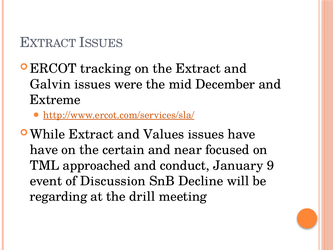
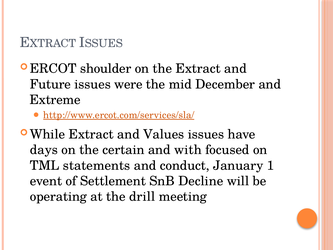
tracking: tracking -> shoulder (106, 69)
Galvin: Galvin -> Future (50, 84)
have: have -> days (44, 150)
near: near -> with (188, 150)
approached: approached -> statements (97, 165)
9: 9 -> 1 (271, 165)
Discussion: Discussion -> Settlement (113, 181)
regarding: regarding -> operating (58, 196)
